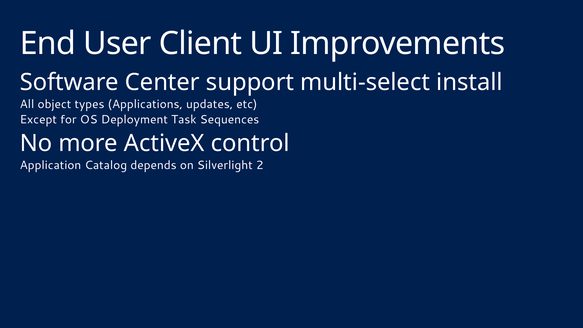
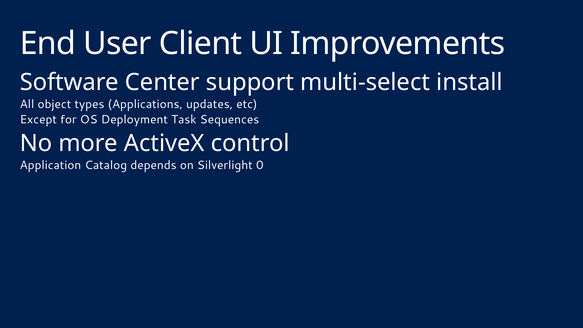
2: 2 -> 0 (260, 165)
